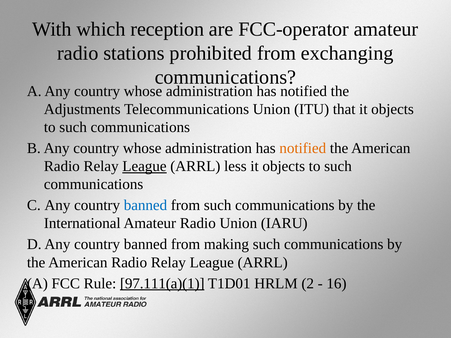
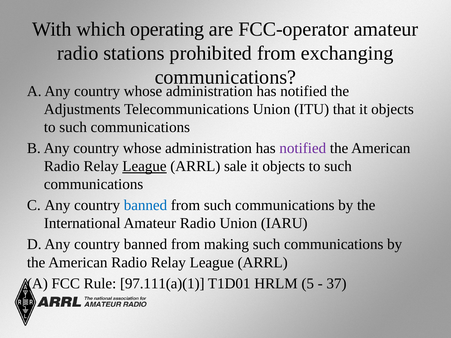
reception: reception -> operating (167, 29)
notified colour: orange -> purple (303, 148)
less: less -> sale (235, 166)
97.111(a)(1 underline: present -> none (162, 284)
2: 2 -> 5 (308, 284)
16: 16 -> 37 (336, 284)
